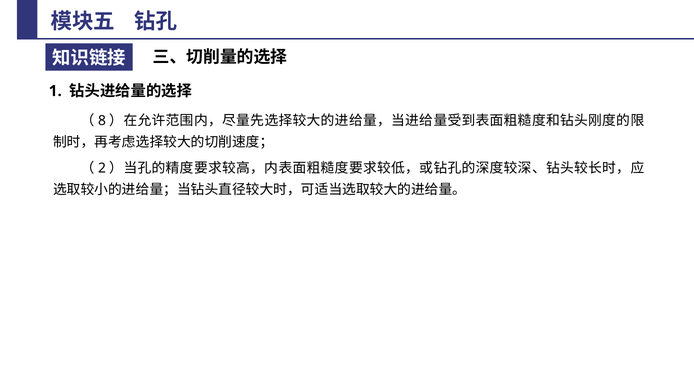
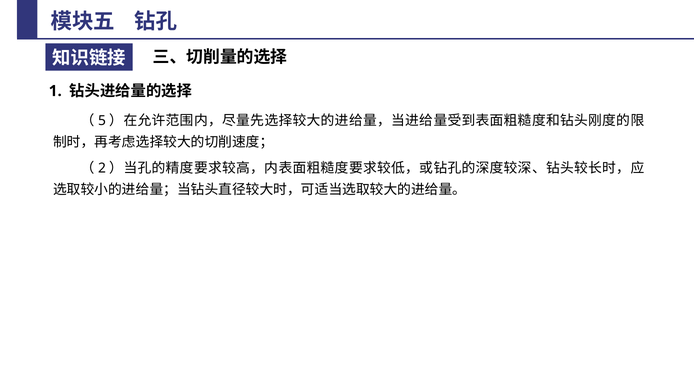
8: 8 -> 5 (102, 121)
